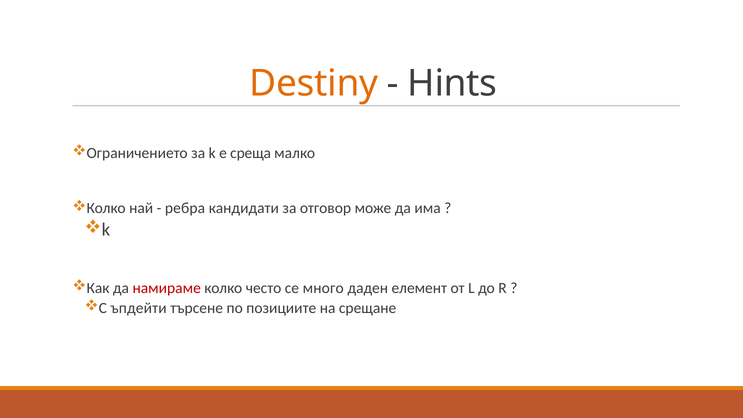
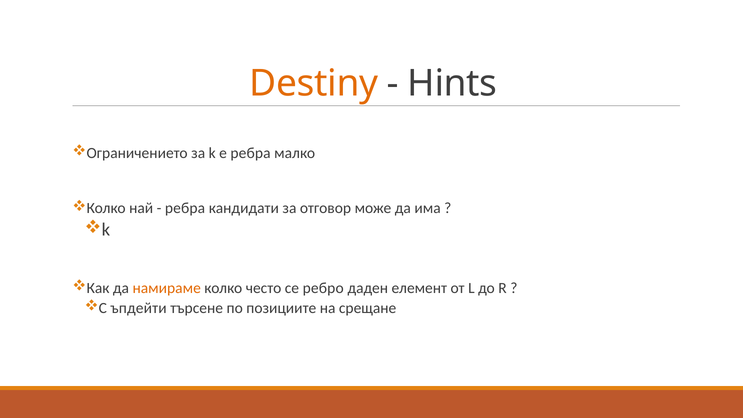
е среща: среща -> ребра (250, 153)
намираме colour: red -> orange (167, 288)
много: много -> ребро (323, 288)
